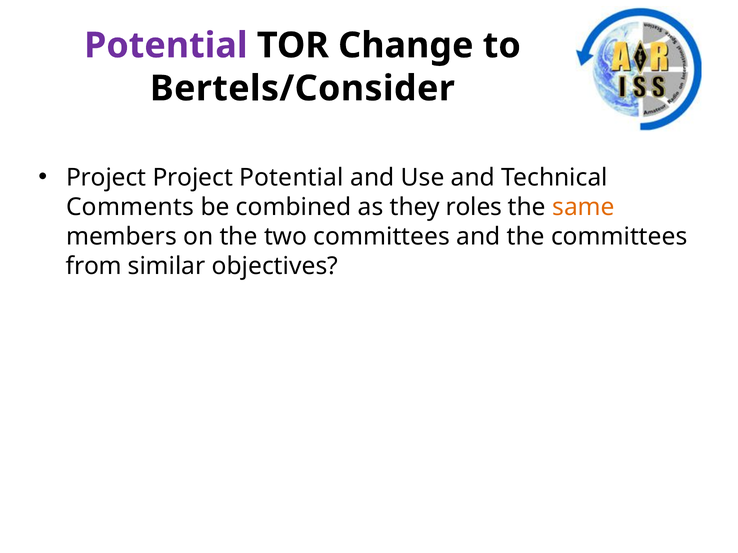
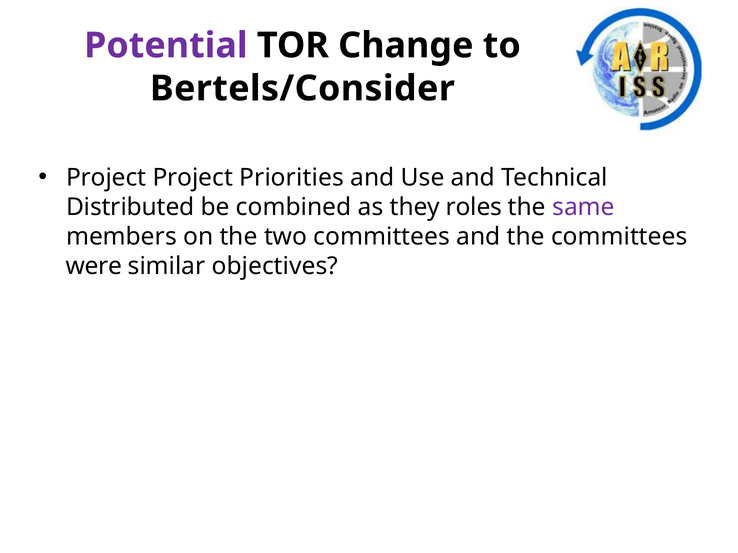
Project Potential: Potential -> Priorities (292, 178)
Comments: Comments -> Distributed (130, 207)
same colour: orange -> purple (583, 207)
from: from -> were (94, 266)
